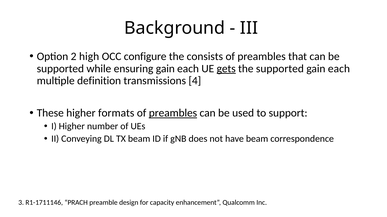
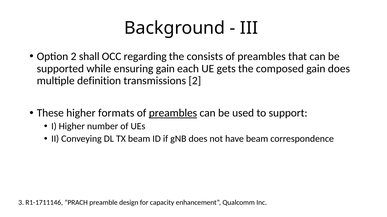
high: high -> shall (89, 57)
configure: configure -> regarding (145, 57)
gets underline: present -> none (226, 69)
the supported: supported -> composed (280, 69)
each: each -> does (339, 69)
transmissions 4: 4 -> 2 (195, 81)
